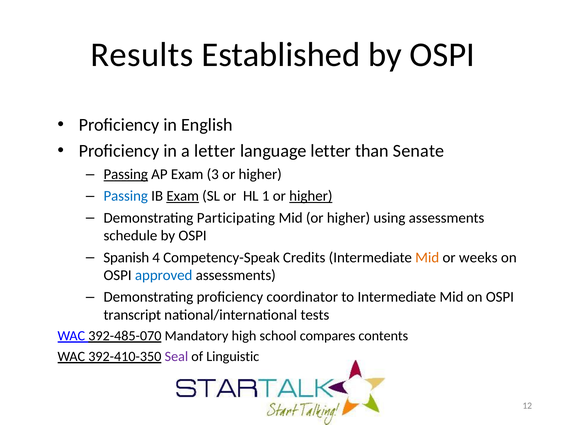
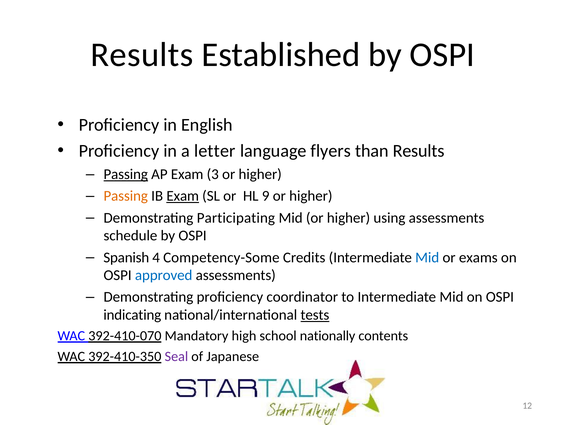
language letter: letter -> flyers (331, 151)
than Senate: Senate -> Results (419, 151)
Passing colour: blue -> orange (126, 196)
1: 1 -> 9 (266, 196)
higher underline: present -> none (311, 196)
Competency-Speak: Competency-Speak -> Competency-Some (221, 257)
Mid colour: orange -> blue (427, 257)
weeks: weeks -> exams (478, 257)
transcript: transcript -> indicating (132, 315)
tests underline: none -> present (315, 315)
392-485-070: 392-485-070 -> 392-410-070 (125, 335)
compares: compares -> nationally (328, 335)
Linguistic: Linguistic -> Japanese (233, 356)
